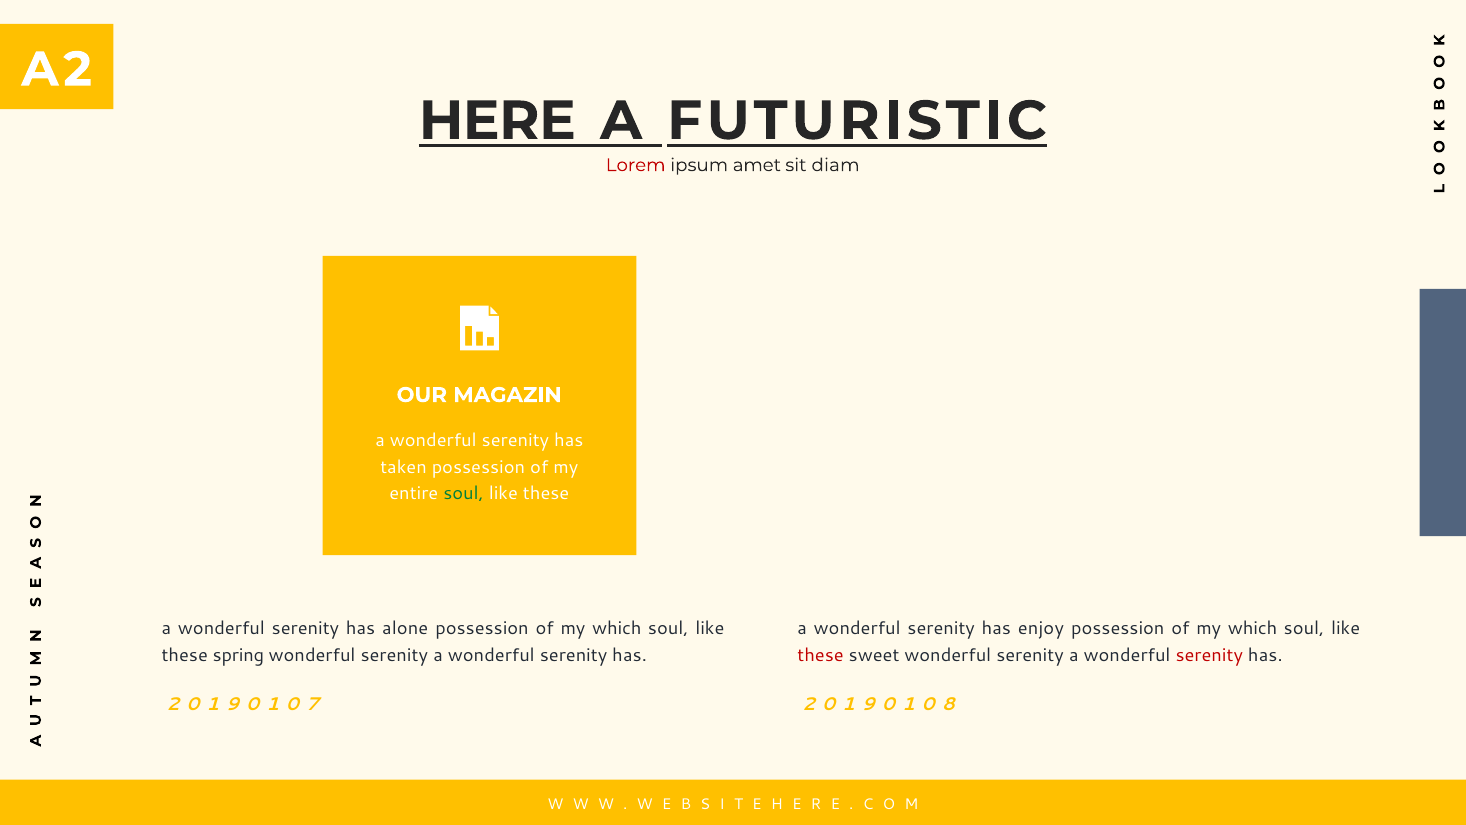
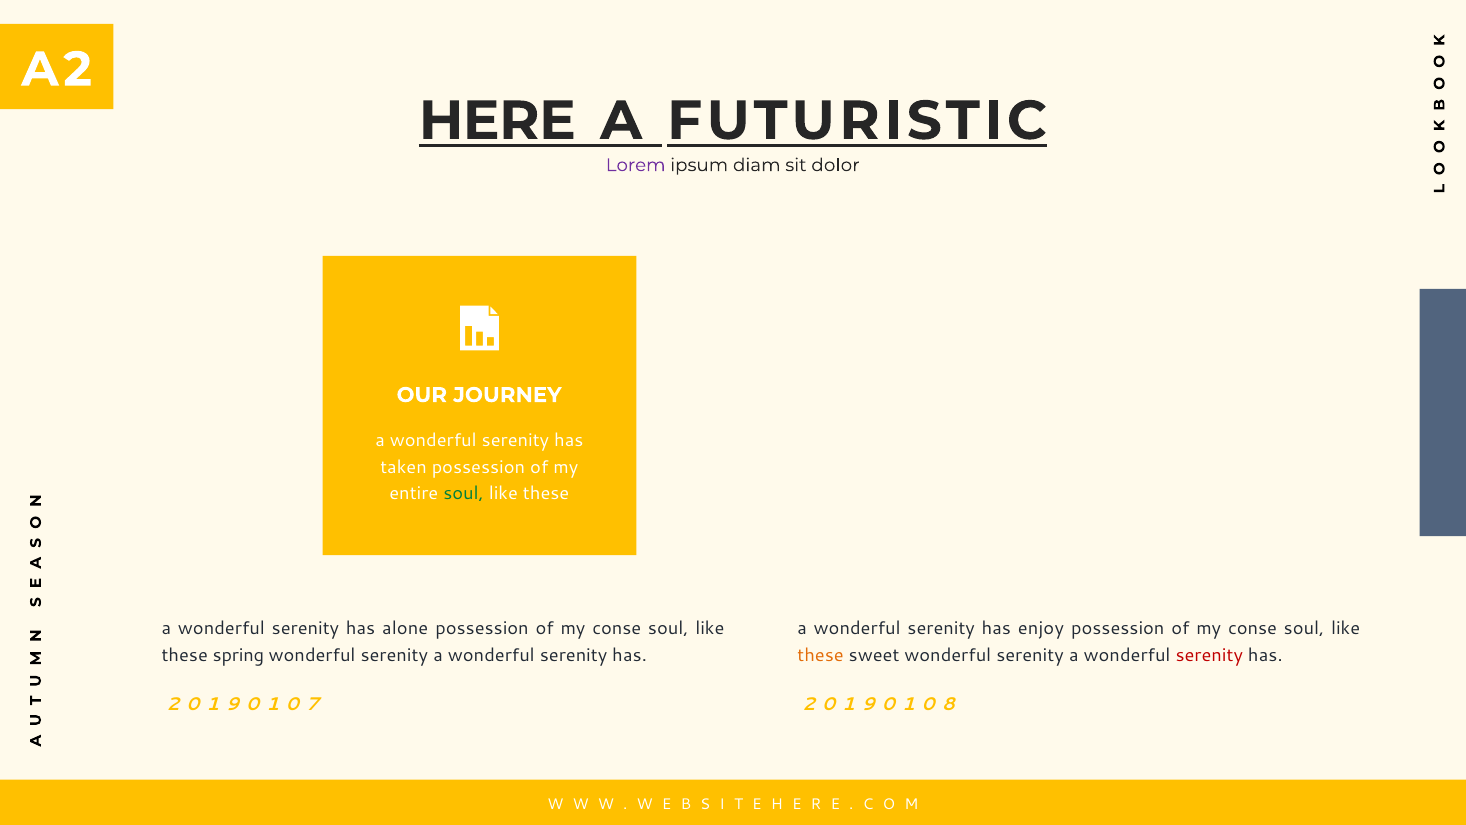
Lorem colour: red -> purple (636, 165)
amet: amet -> diam (757, 165)
diam: diam -> dolor (835, 165)
MAGAZIN: MAGAZIN -> JOURNEY (507, 395)
which: which -> conse (617, 629)
which: which -> conse (1253, 629)
these colour: red -> orange (821, 655)
